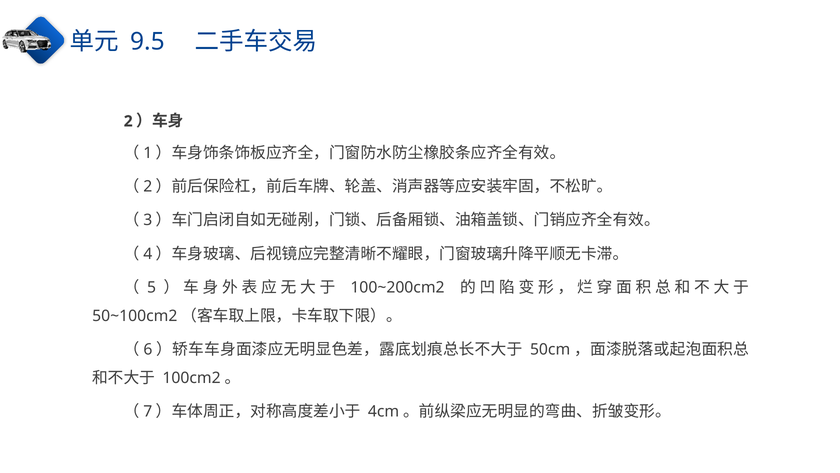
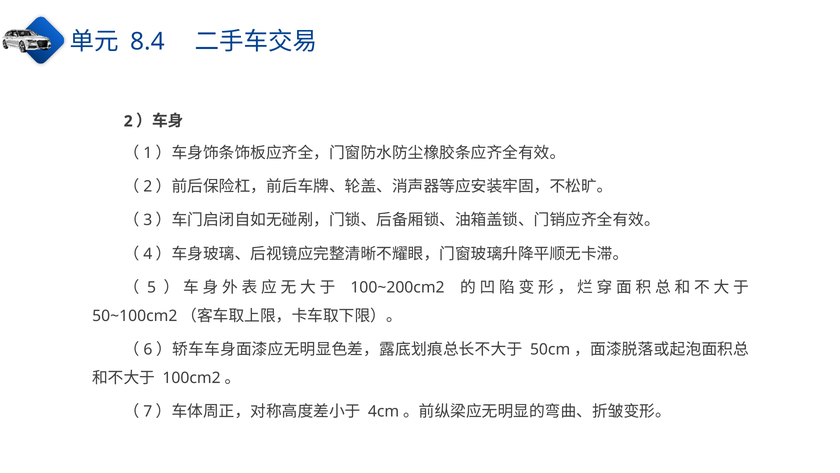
9.5: 9.5 -> 8.4 (147, 42)
